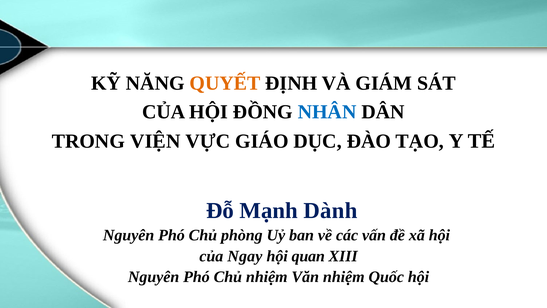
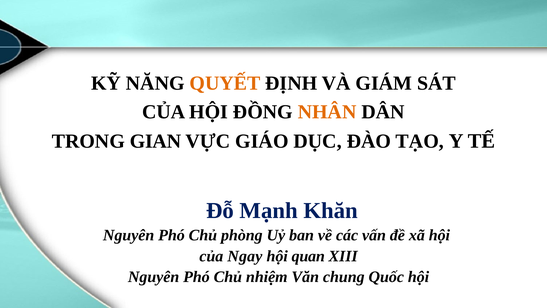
NHÂN colour: blue -> orange (327, 112)
VIỆN: VIỆN -> GIAN (155, 141)
Dành: Dành -> Khăn (331, 210)
Văn nhiệm: nhiệm -> chung (344, 277)
